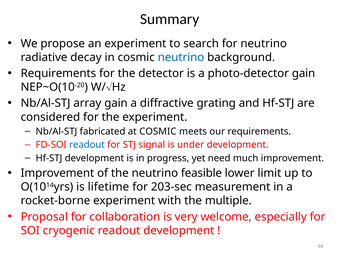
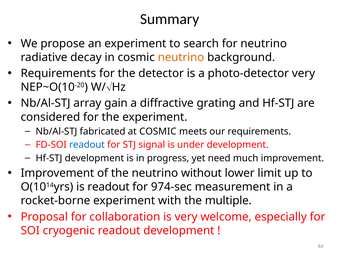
neutrino colour: blue -> orange (181, 57)
photo-detector gain: gain -> very (303, 73)
feasible: feasible -> without (201, 173)
is lifetime: lifetime -> readout (109, 187)
203-sec: 203-sec -> 974-sec (171, 187)
